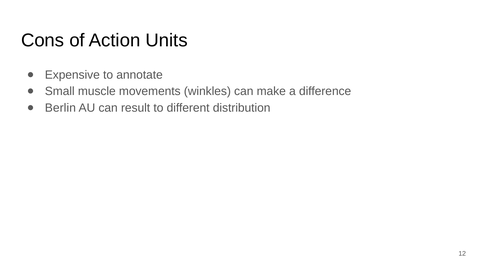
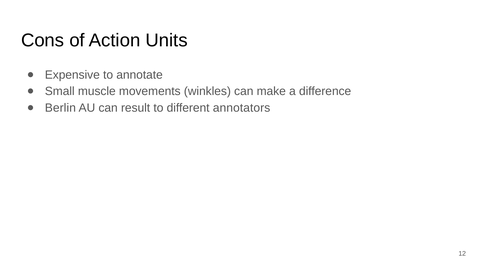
distribution: distribution -> annotators (242, 108)
